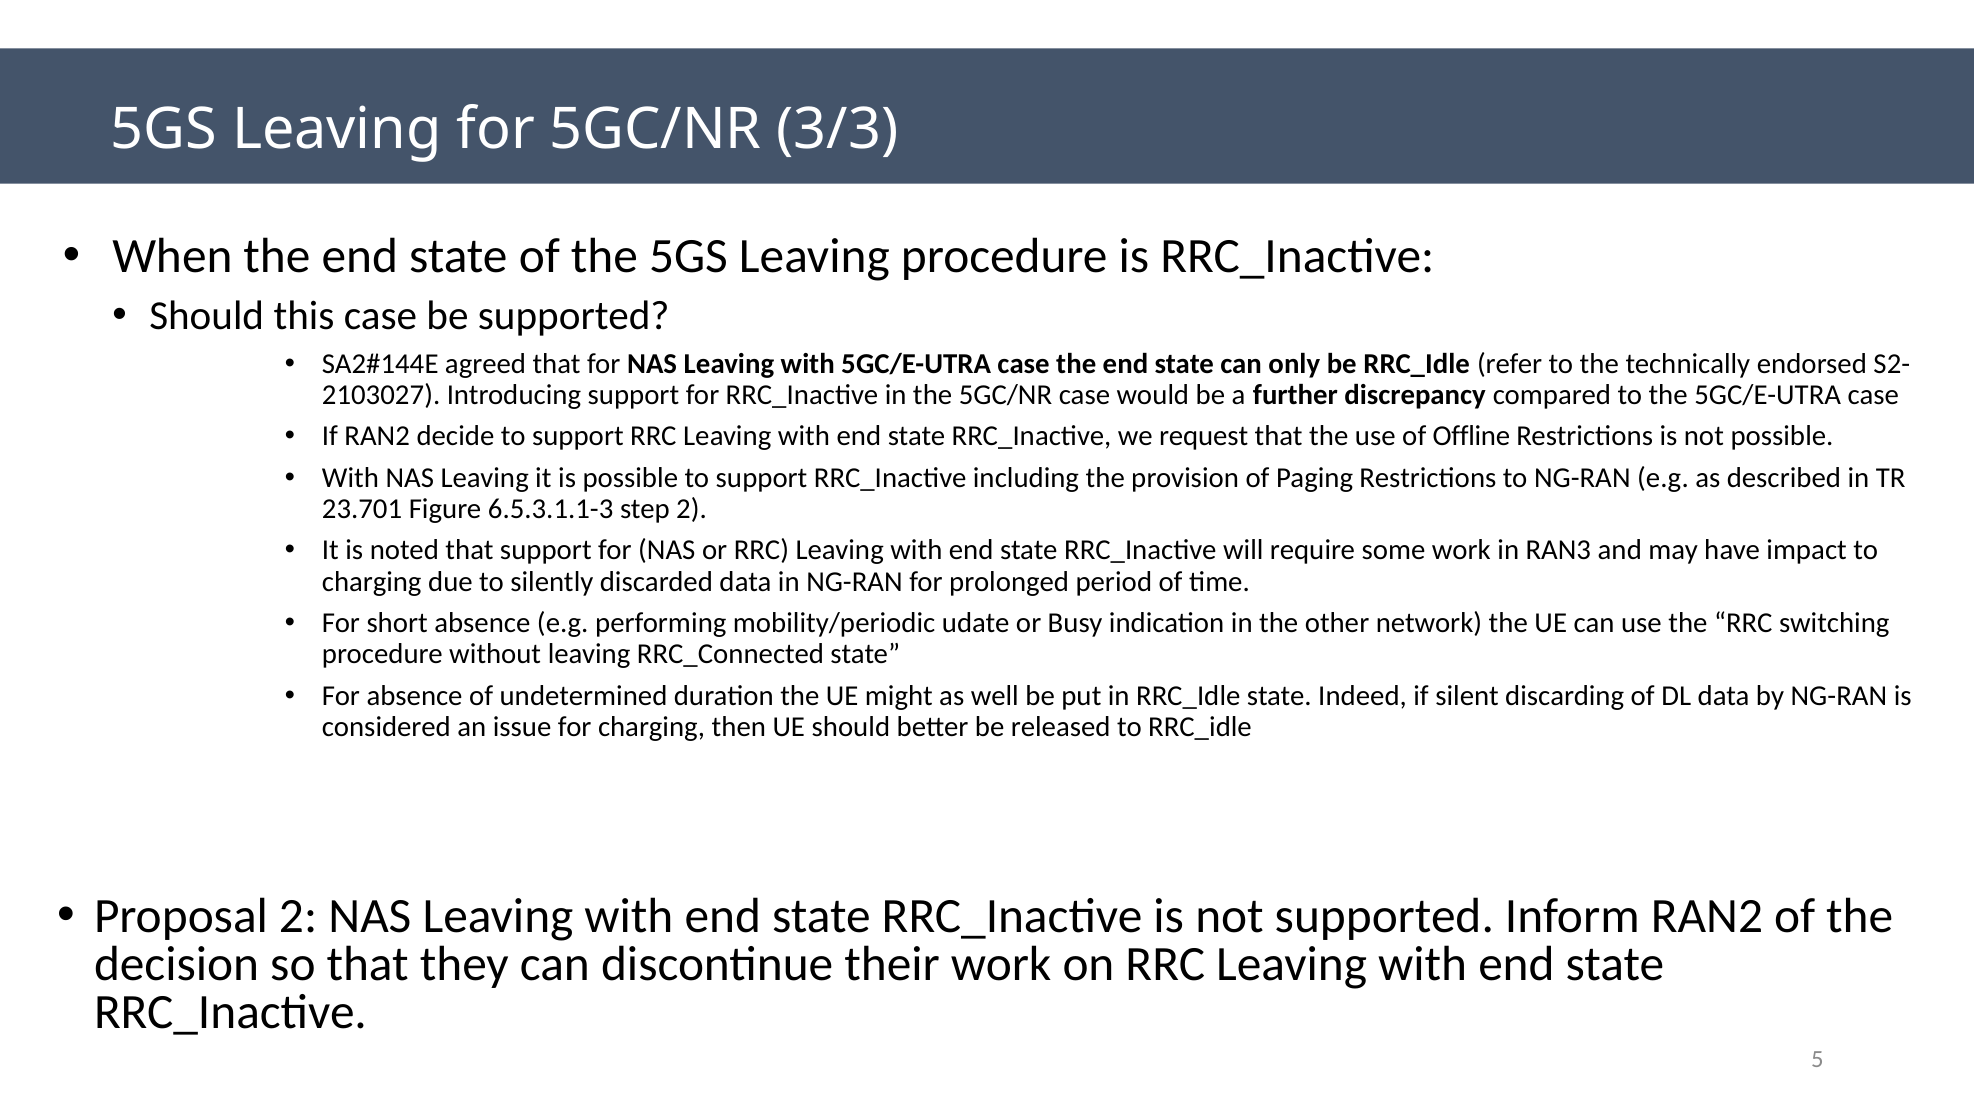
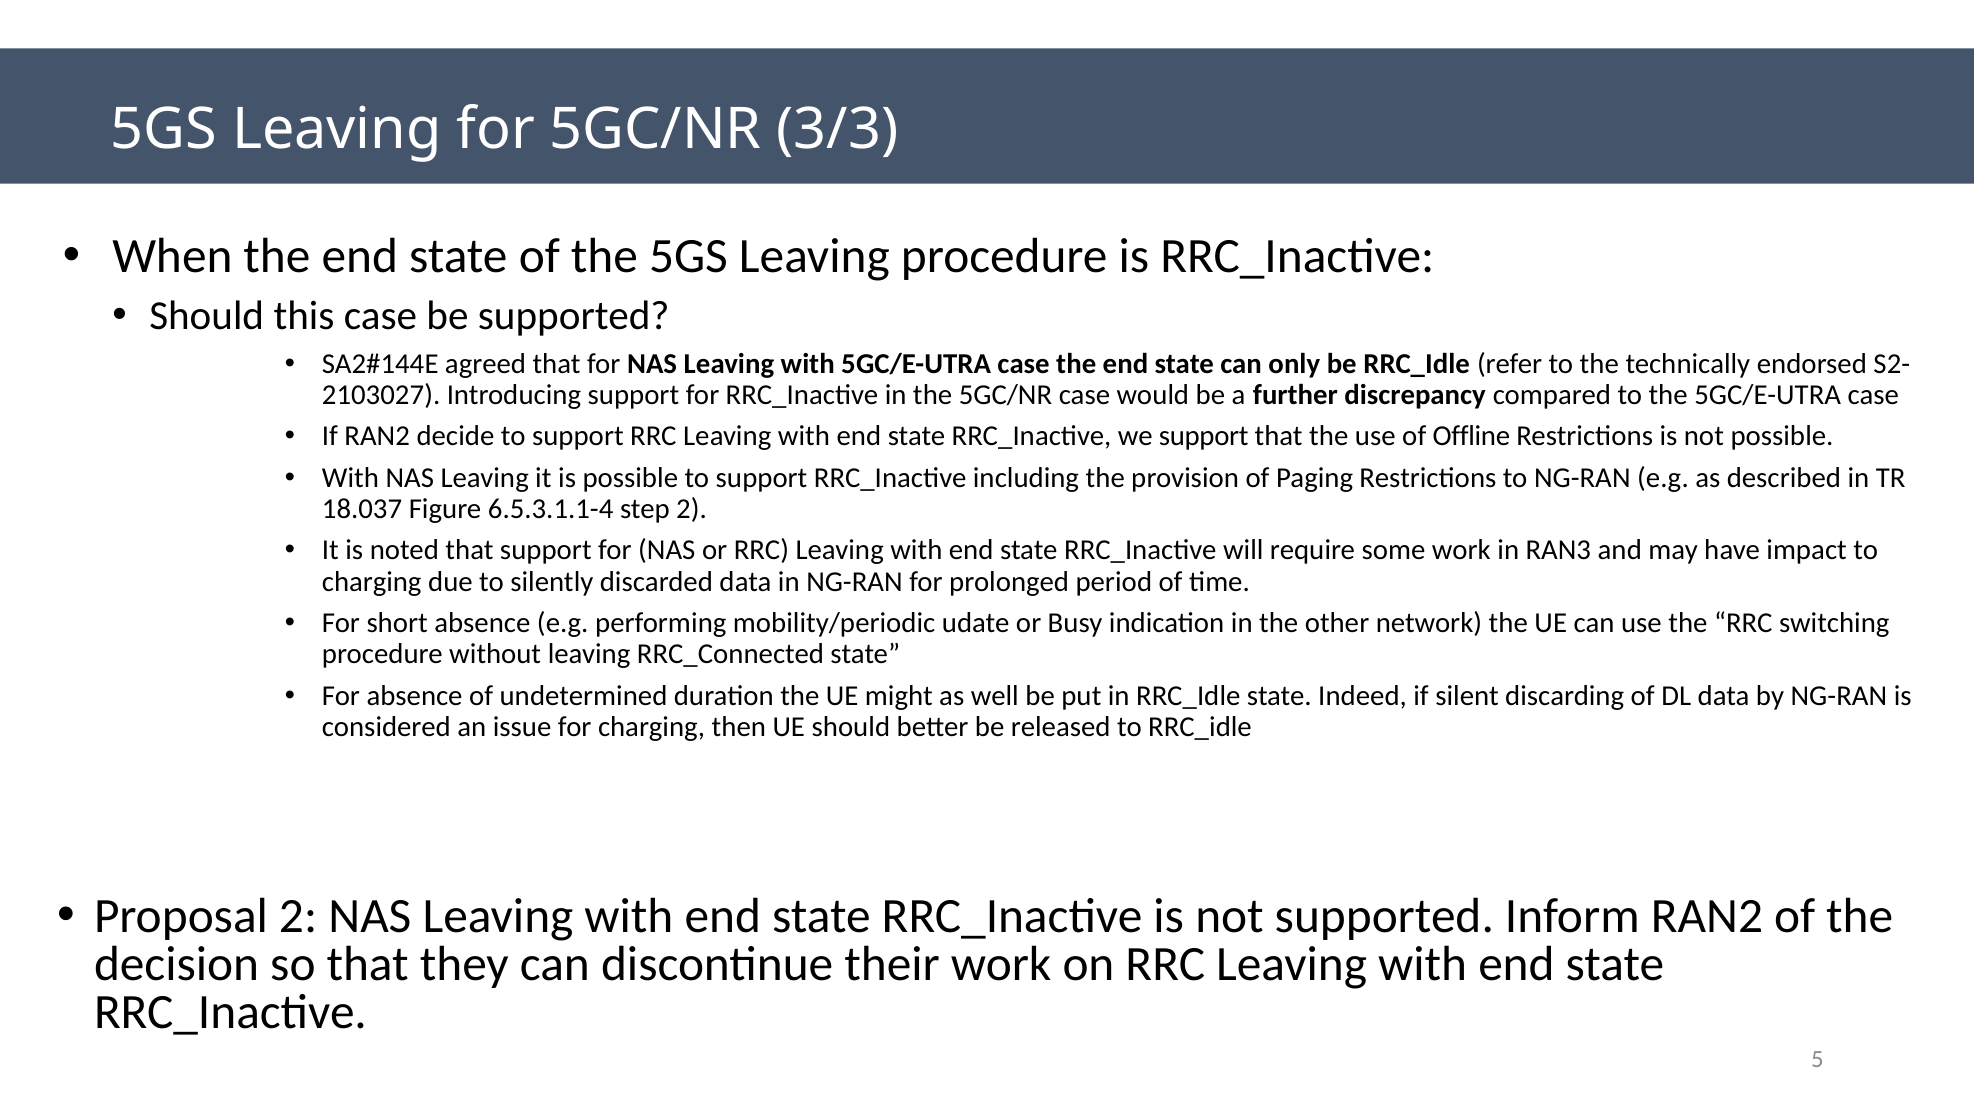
we request: request -> support (1204, 437)
23.701: 23.701 -> 18.037 (362, 509)
6.5.3.1.1-3: 6.5.3.1.1-3 -> 6.5.3.1.1-4 (551, 509)
